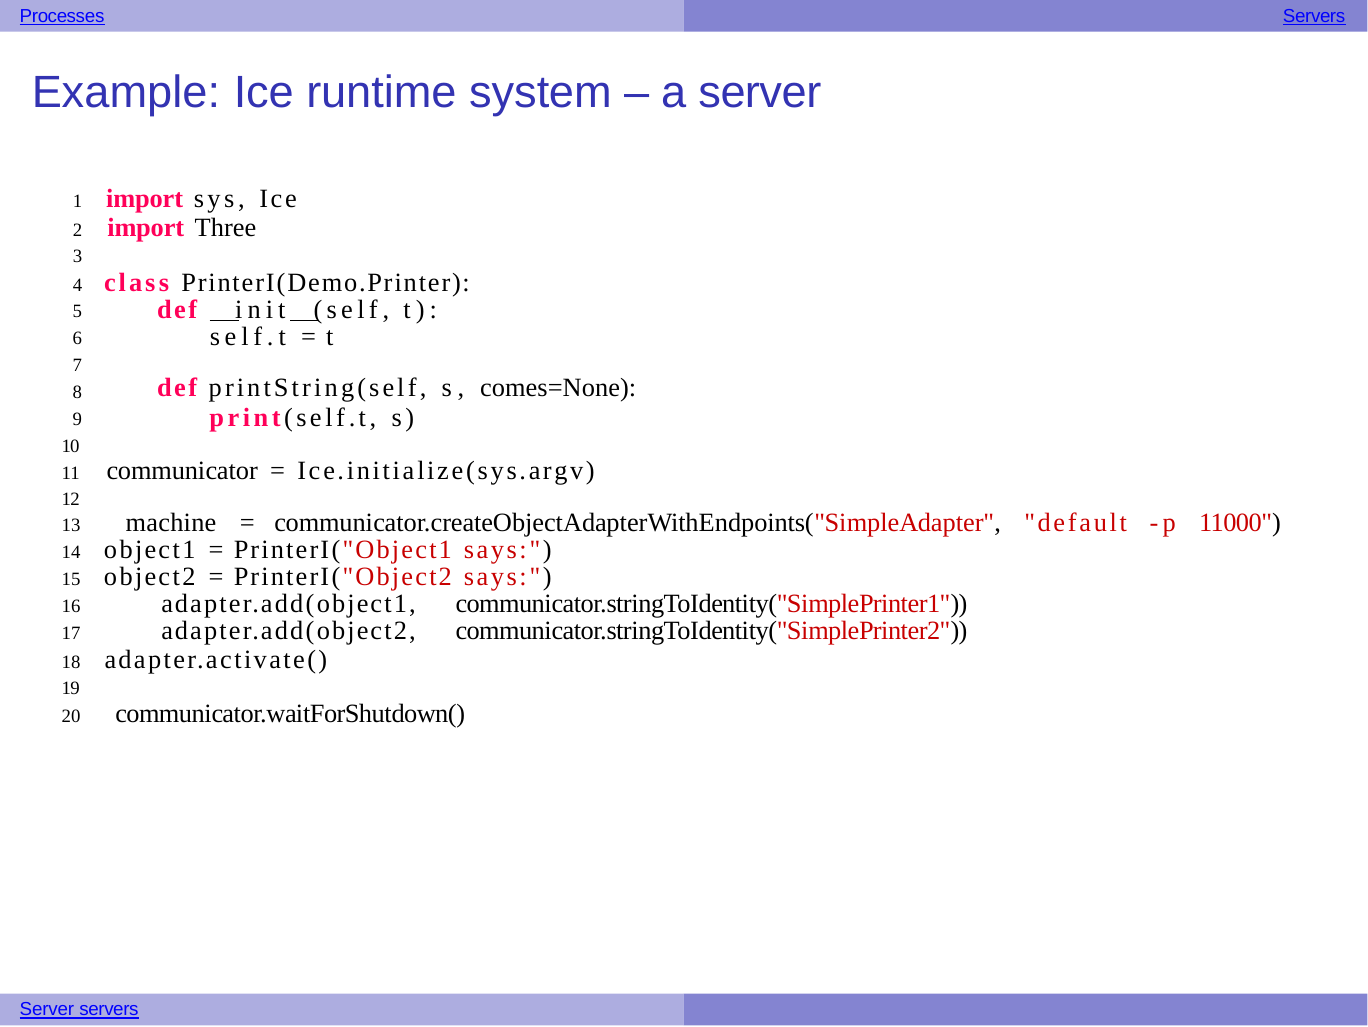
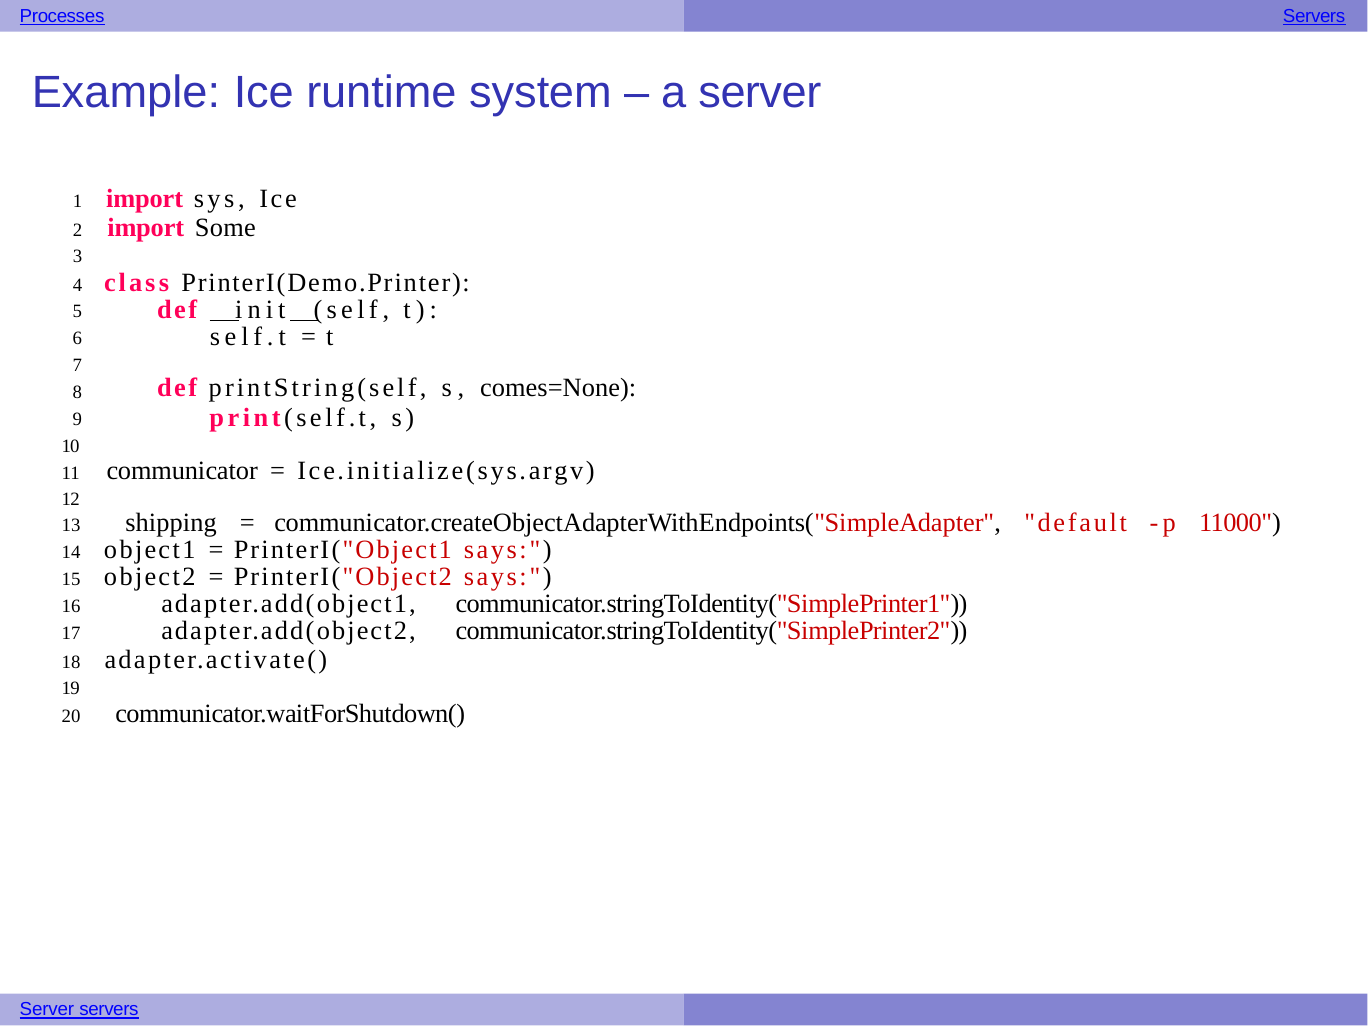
Three: Three -> Some (225, 228)
machine: machine -> shipping (171, 523)
